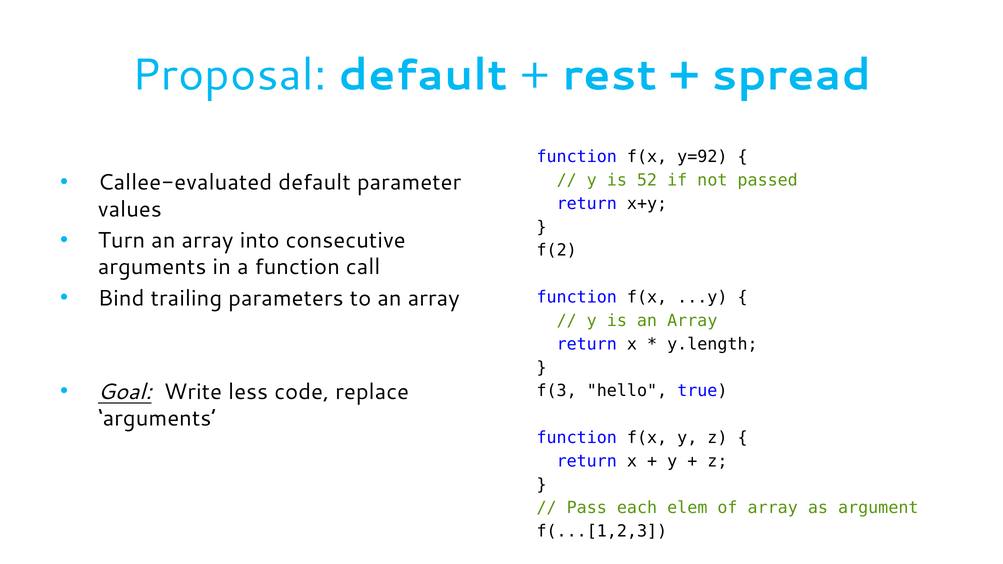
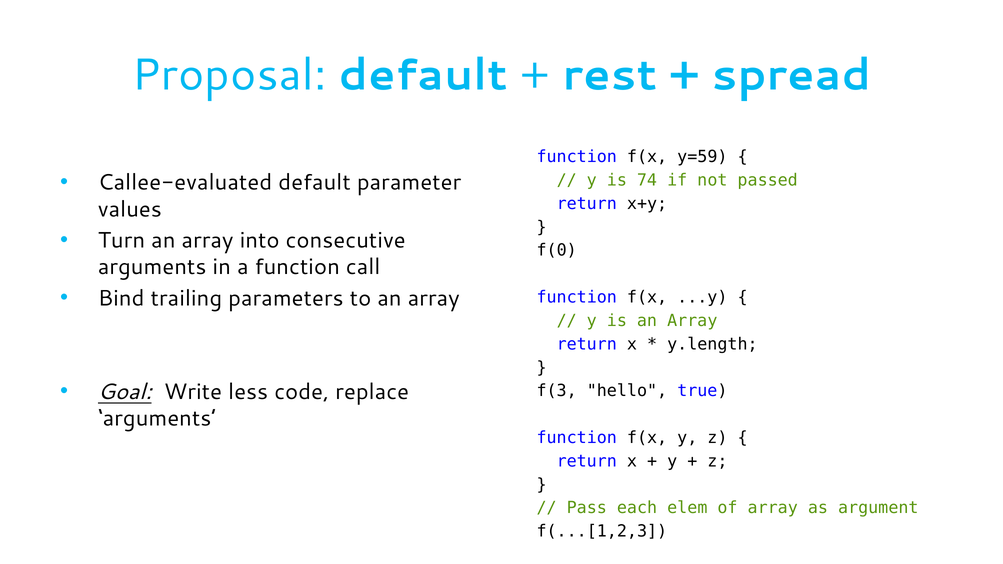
y=92: y=92 -> y=59 (702, 157)
52: 52 -> 74 (647, 180)
f(2: f(2 -> f(0 (557, 251)
